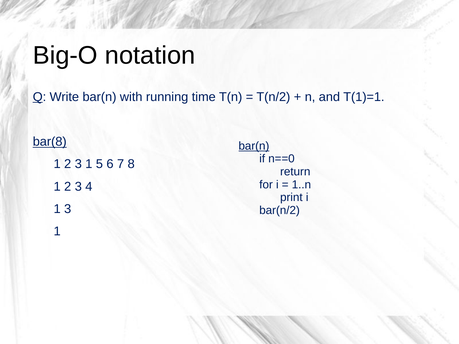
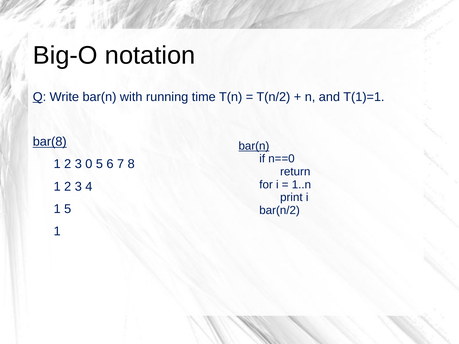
2 3 1: 1 -> 0 (89, 164)
1 3: 3 -> 5 (68, 209)
